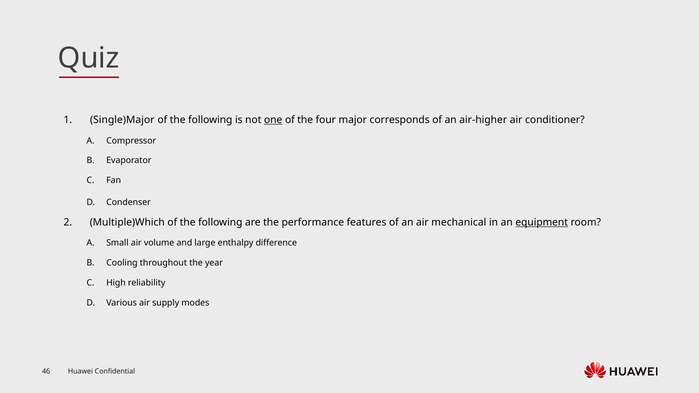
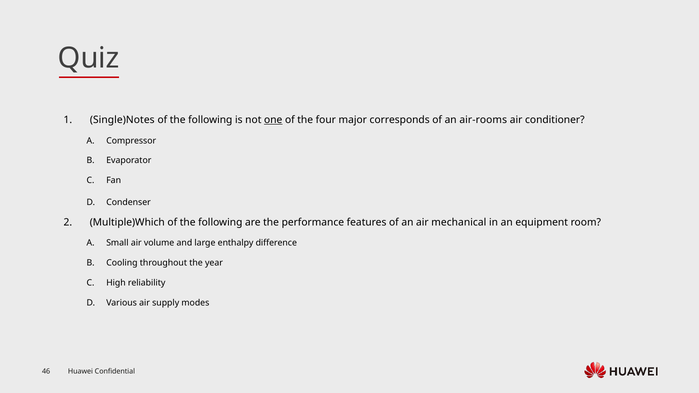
Single)Major: Single)Major -> Single)Notes (122, 120)
air-higher: air-higher -> air-rooms (483, 120)
equipment underline: present -> none (542, 222)
